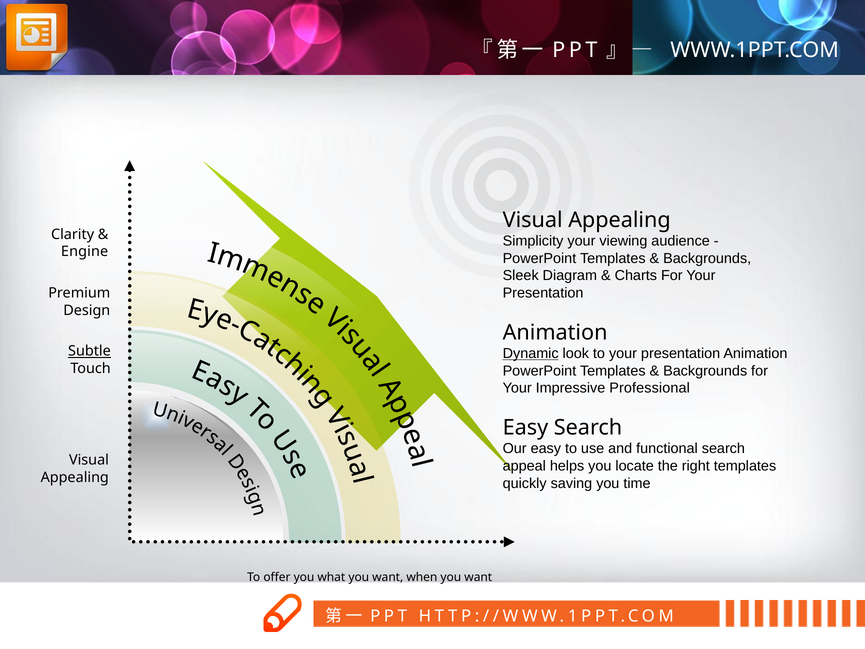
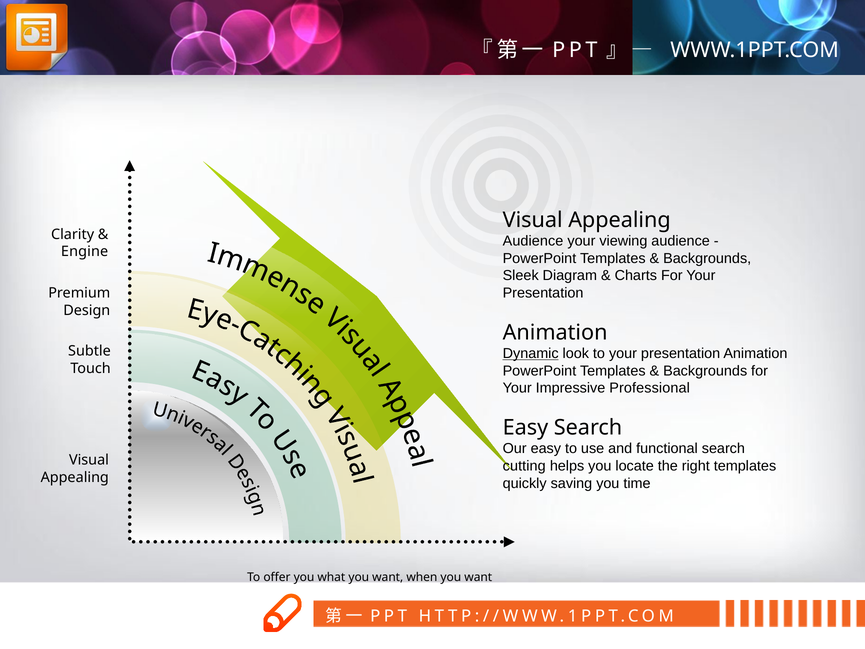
Simplicity: Simplicity -> Audience (533, 241)
Subtle underline: present -> none (89, 351)
appeal: appeal -> cutting (524, 466)
